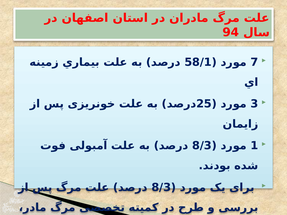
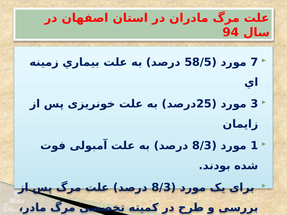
58/1: 58/1 -> 58/5 (198, 62)
